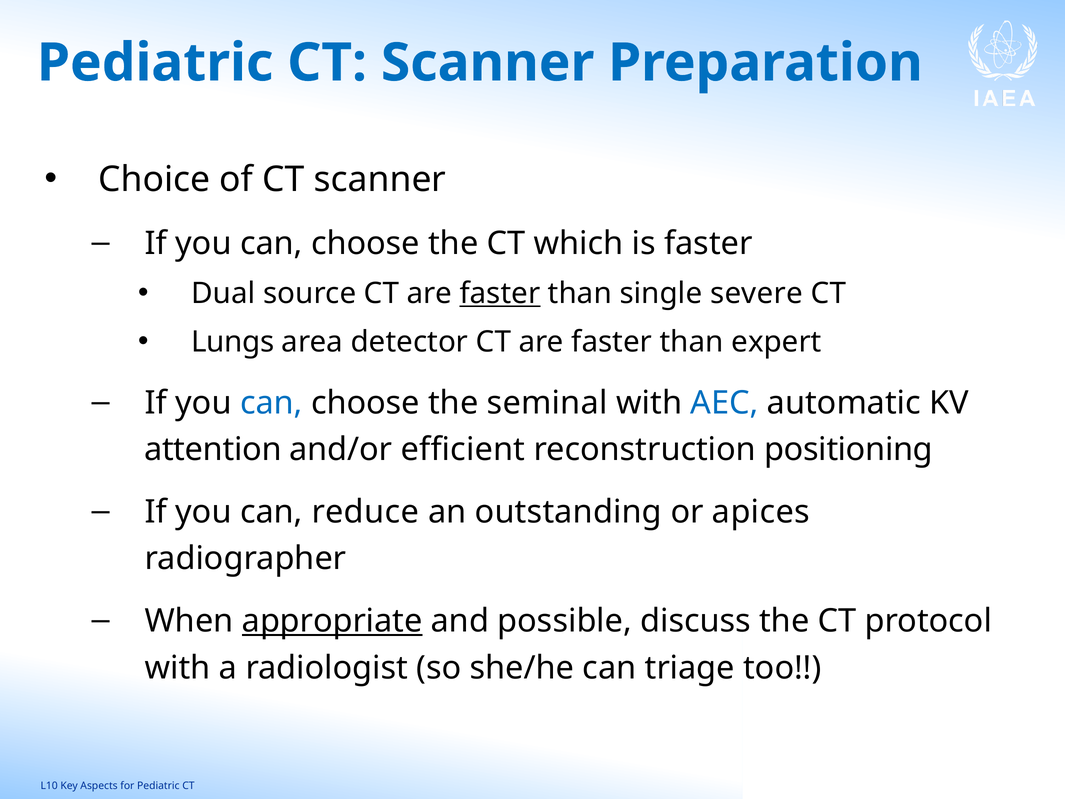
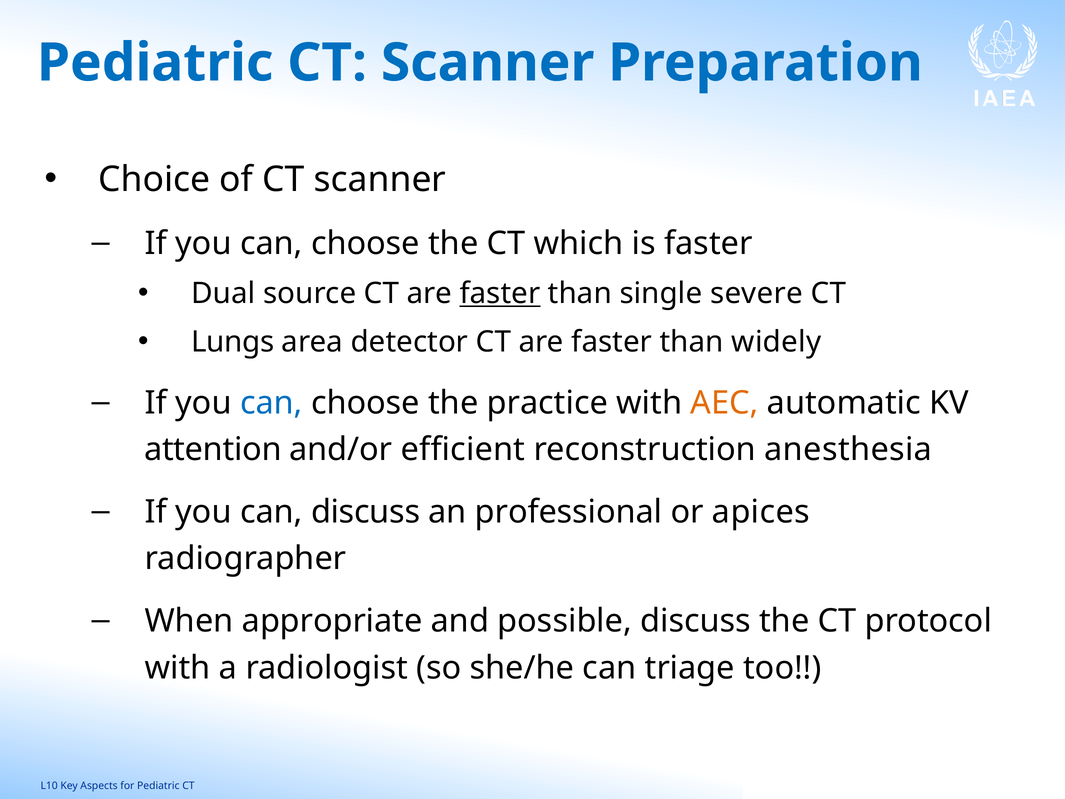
expert: expert -> widely (776, 342)
seminal: seminal -> practice (547, 403)
AEC colour: blue -> orange (725, 403)
positioning: positioning -> anesthesia (848, 450)
can reduce: reduce -> discuss (366, 512)
outstanding: outstanding -> professional (569, 512)
appropriate underline: present -> none (332, 621)
